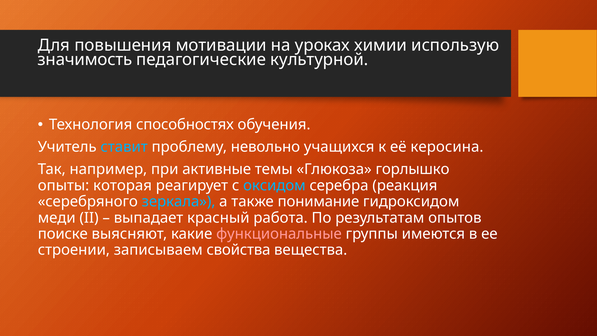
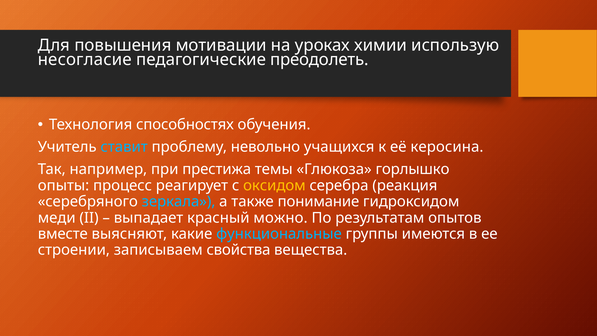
значимость: значимость -> несогласие (85, 60)
культурной: культурной -> преодолеть (319, 60)
активные: активные -> престижа (217, 169)
которая: которая -> процесс (123, 185)
оксидом colour: light blue -> yellow (274, 185)
работа: работа -> можно (281, 218)
поиске: поиске -> вместе (63, 234)
функциональные colour: pink -> light blue (279, 234)
